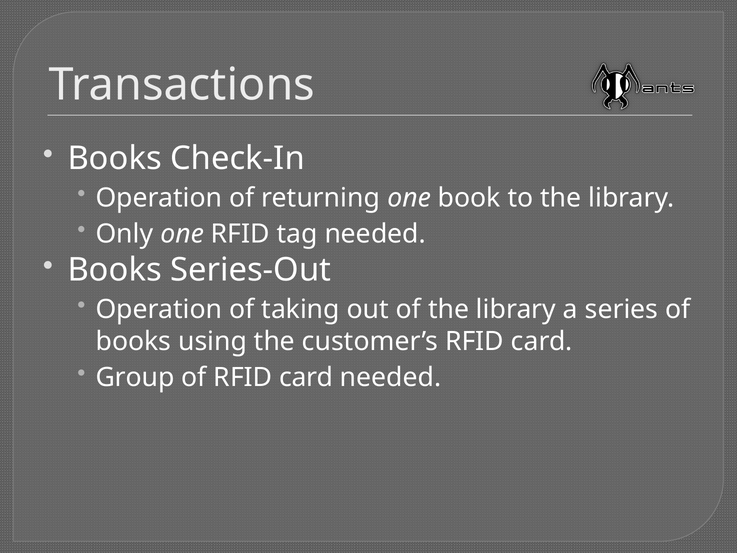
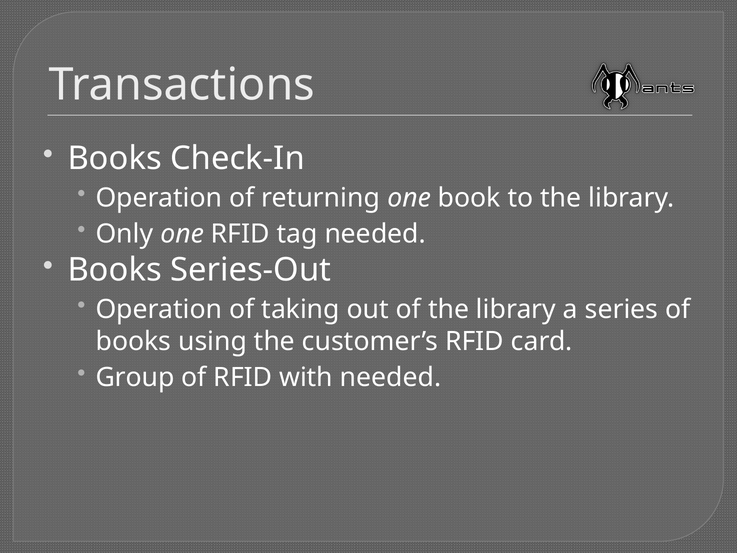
of RFID card: card -> with (306, 377)
